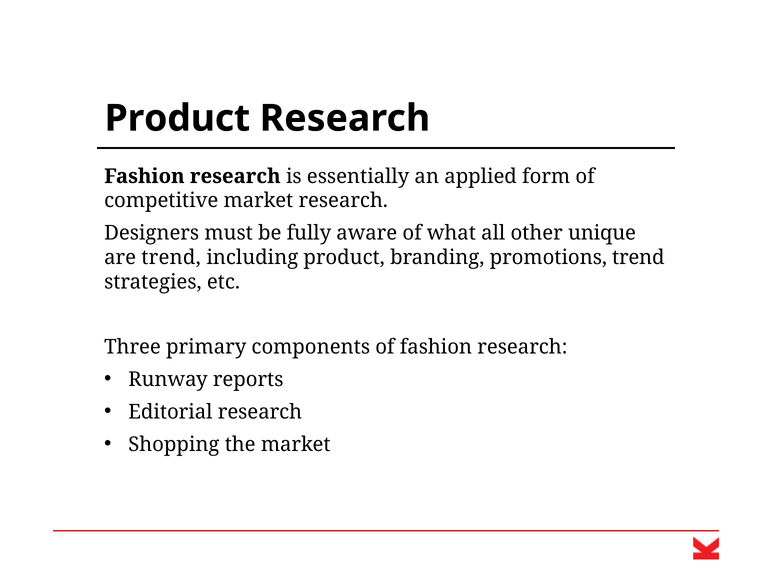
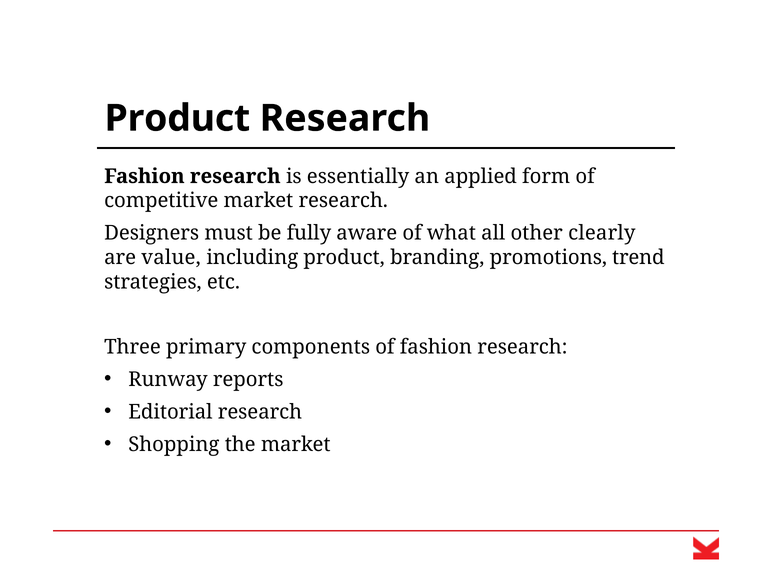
unique: unique -> clearly (602, 233)
are trend: trend -> value (171, 258)
